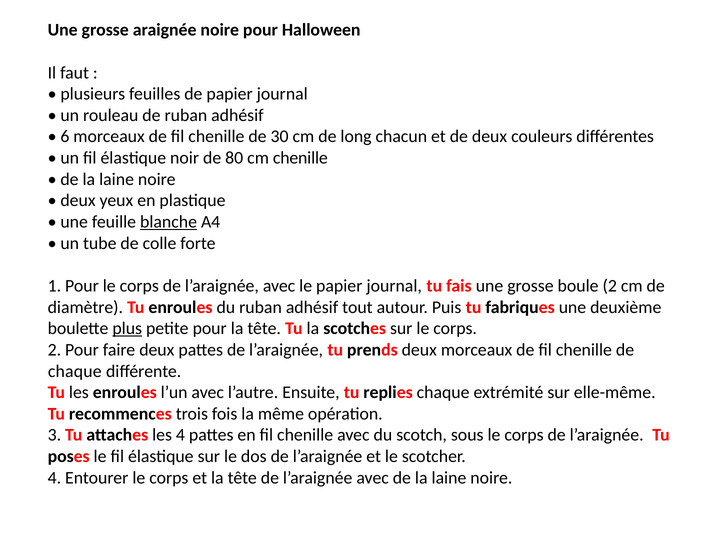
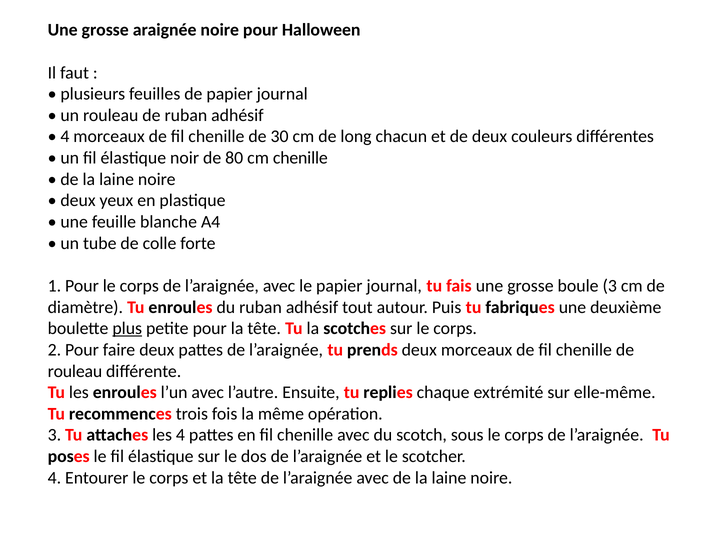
6: 6 -> 4 (65, 137)
blanche underline: present -> none (169, 222)
boule 2: 2 -> 3 (610, 286)
chaque: chaque -> rouleau (75, 371)
